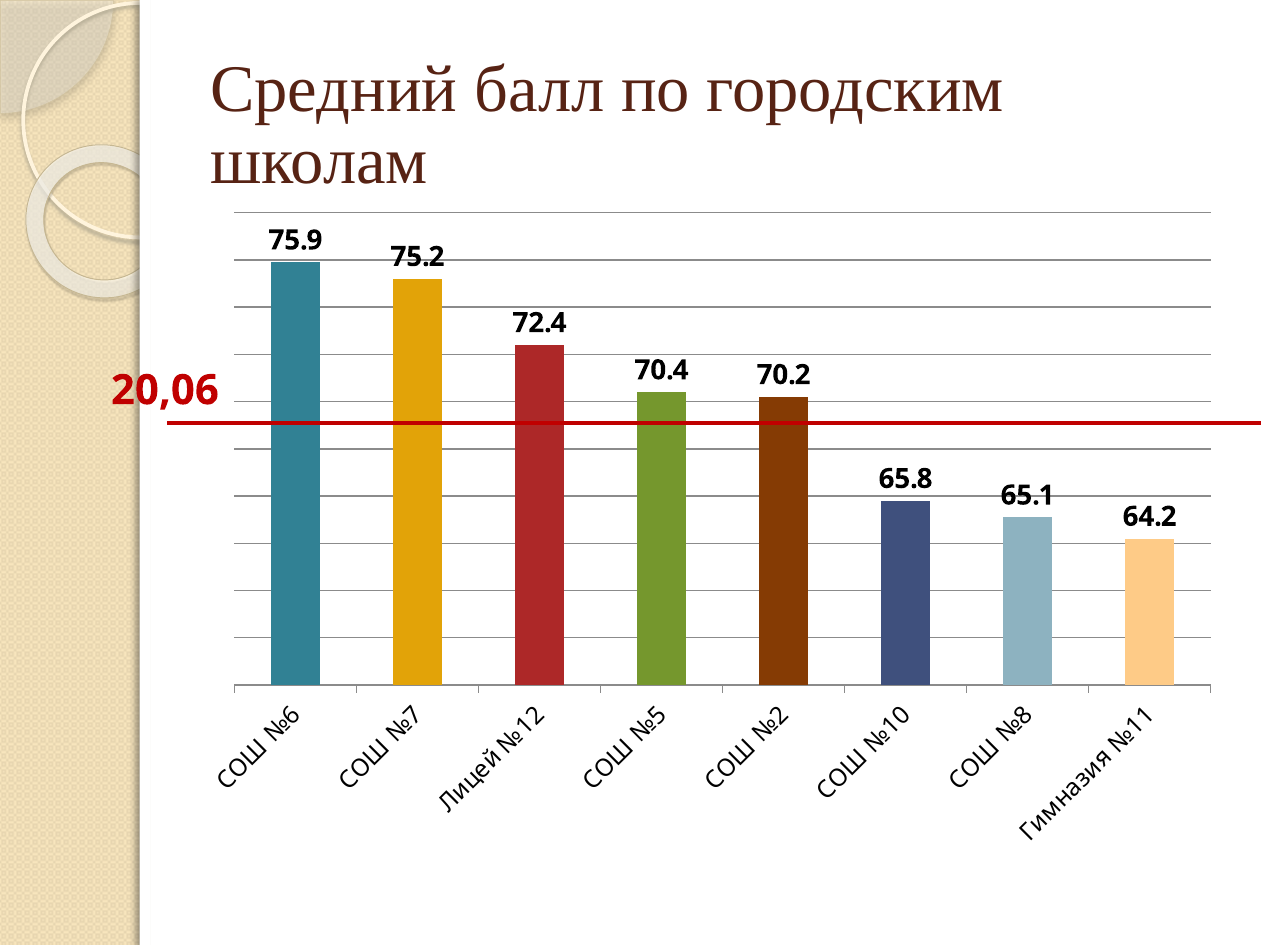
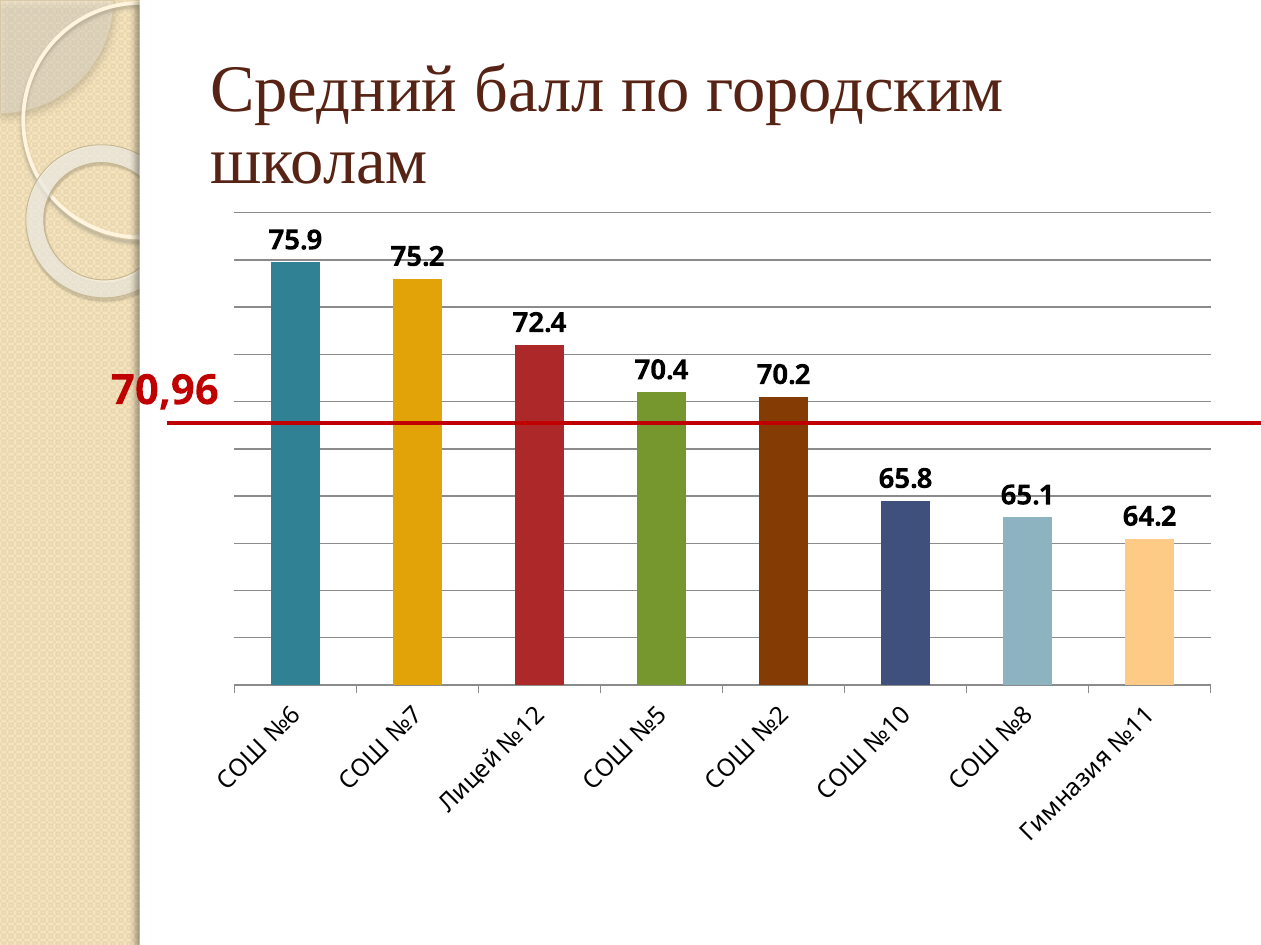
20,06: 20,06 -> 70,96 (165, 391)
